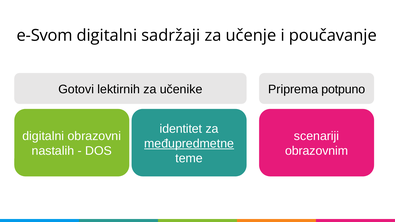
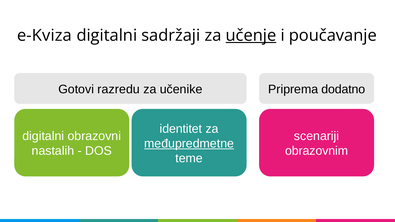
e-Svom: e-Svom -> e-Kviza (44, 36)
učenje underline: none -> present (251, 36)
lektirnih: lektirnih -> razredu (119, 89)
potpuno: potpuno -> dodatno (343, 89)
